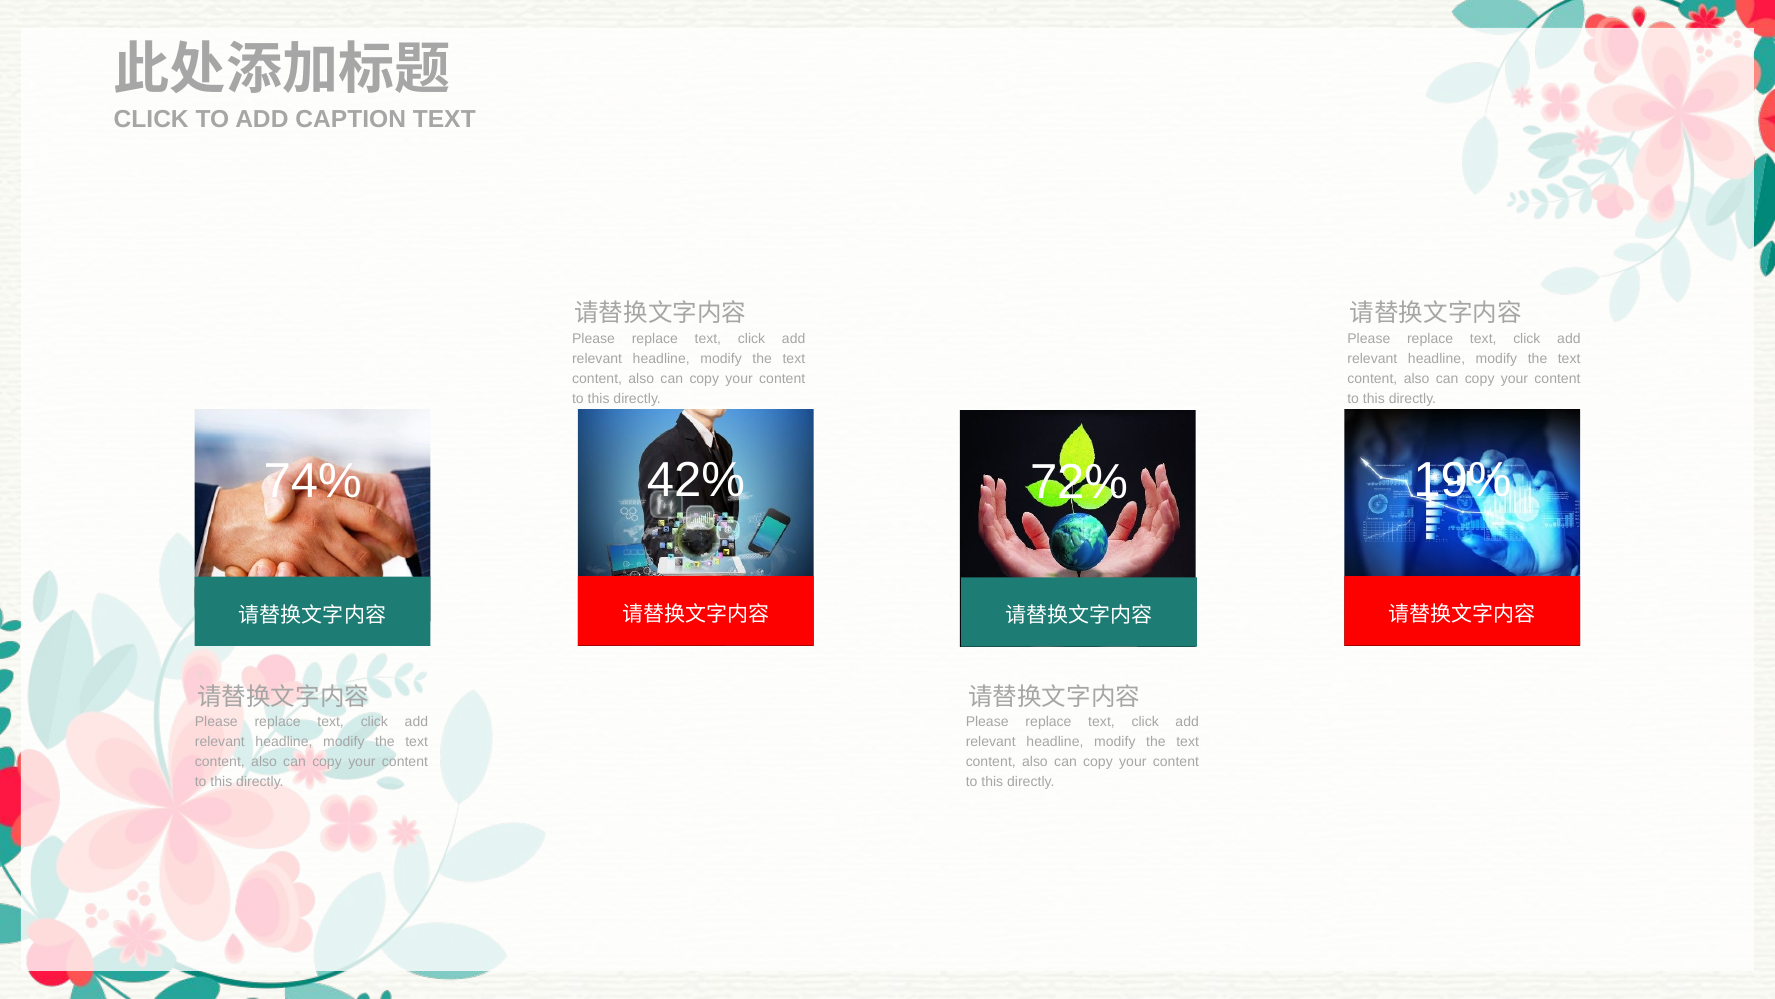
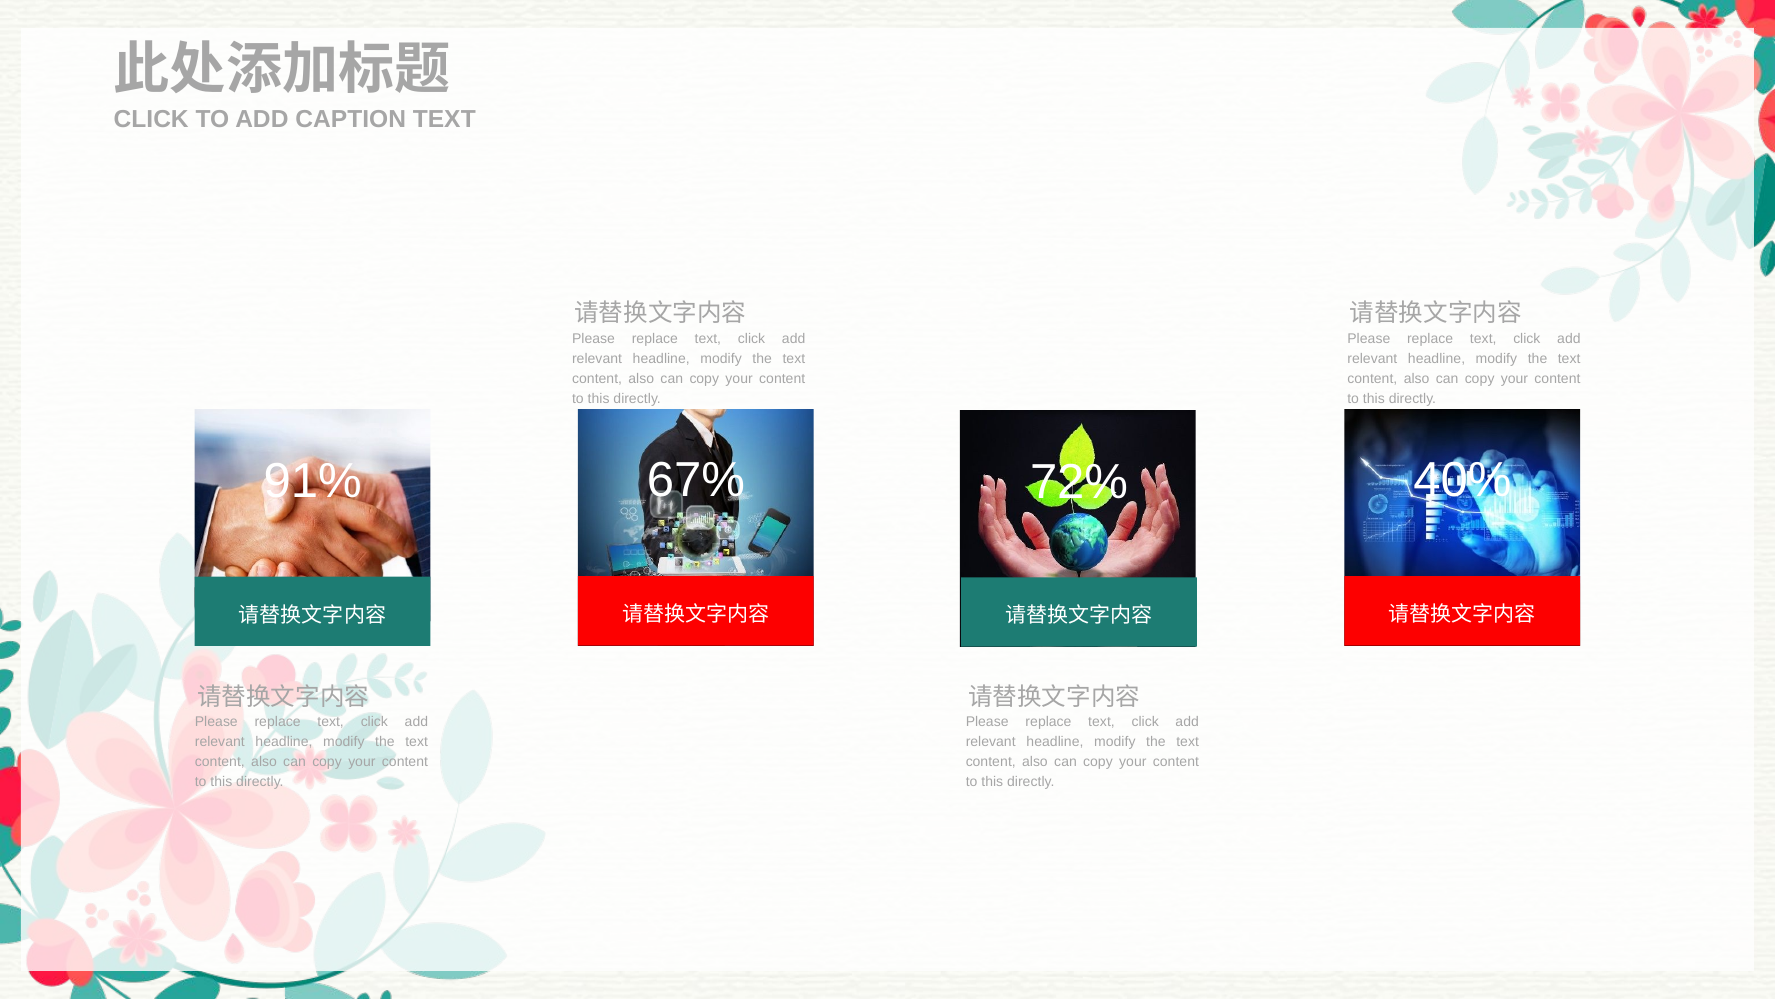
42%: 42% -> 67% (696, 480)
19%: 19% -> 40% (1462, 480)
74%: 74% -> 91% (313, 481)
